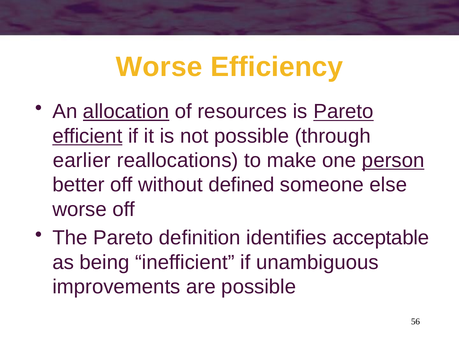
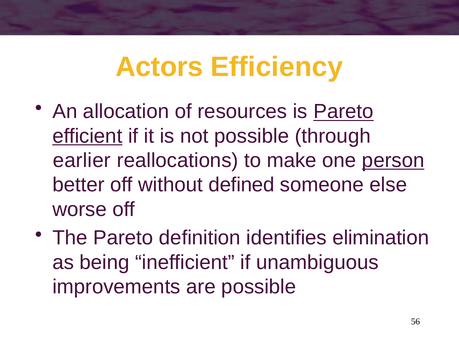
Worse: Worse -> Actors (159, 67)
allocation underline: present -> none (126, 112)
acceptable: acceptable -> elimination (381, 238)
